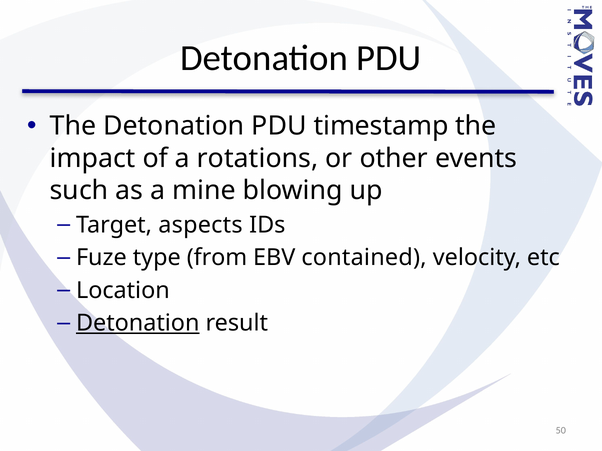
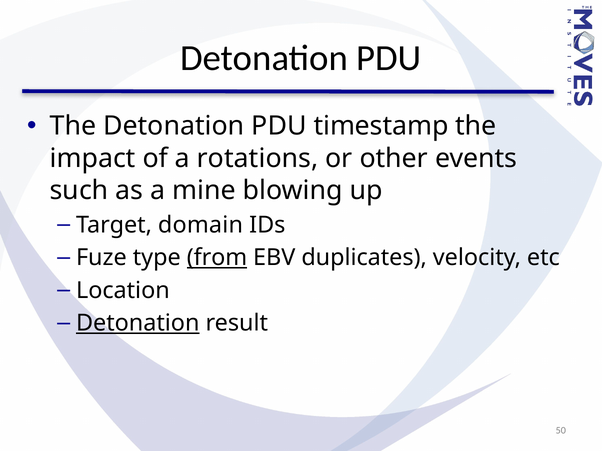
aspects: aspects -> domain (200, 225)
from underline: none -> present (217, 258)
contained: contained -> duplicates (364, 258)
